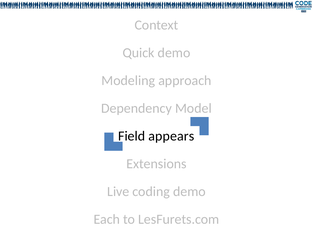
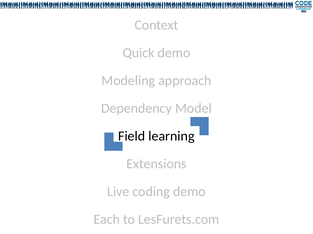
appears: appears -> learning (171, 136)
